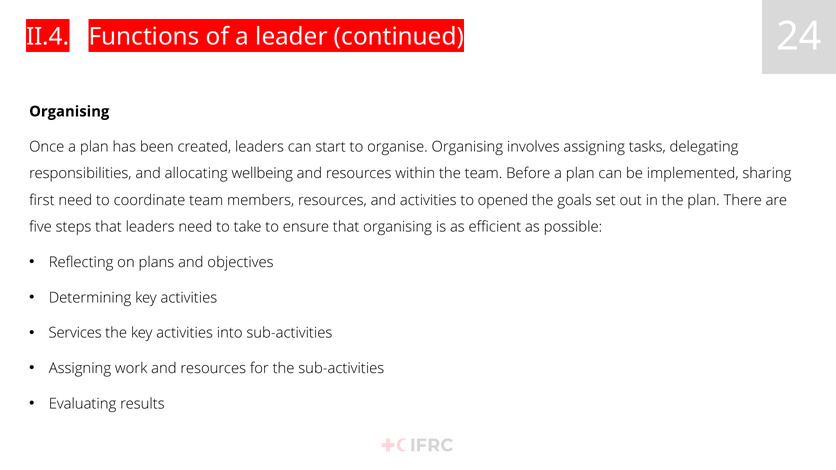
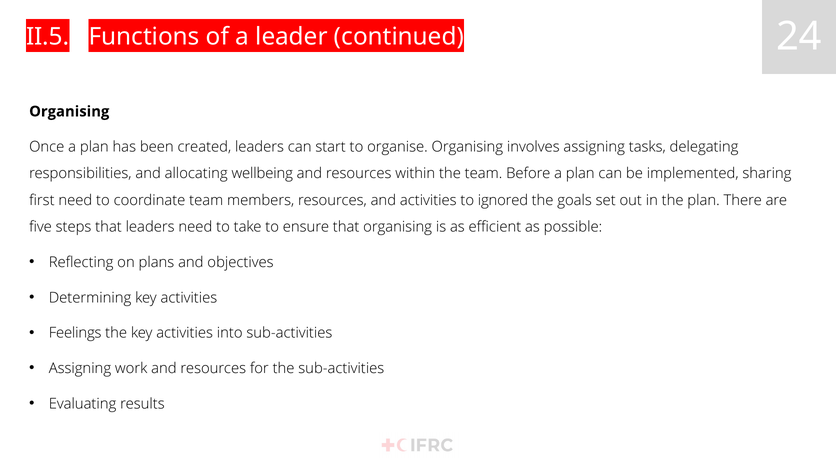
II.4: II.4 -> II.5 (48, 37)
opened: opened -> ignored (503, 200)
Services: Services -> Feelings (75, 333)
